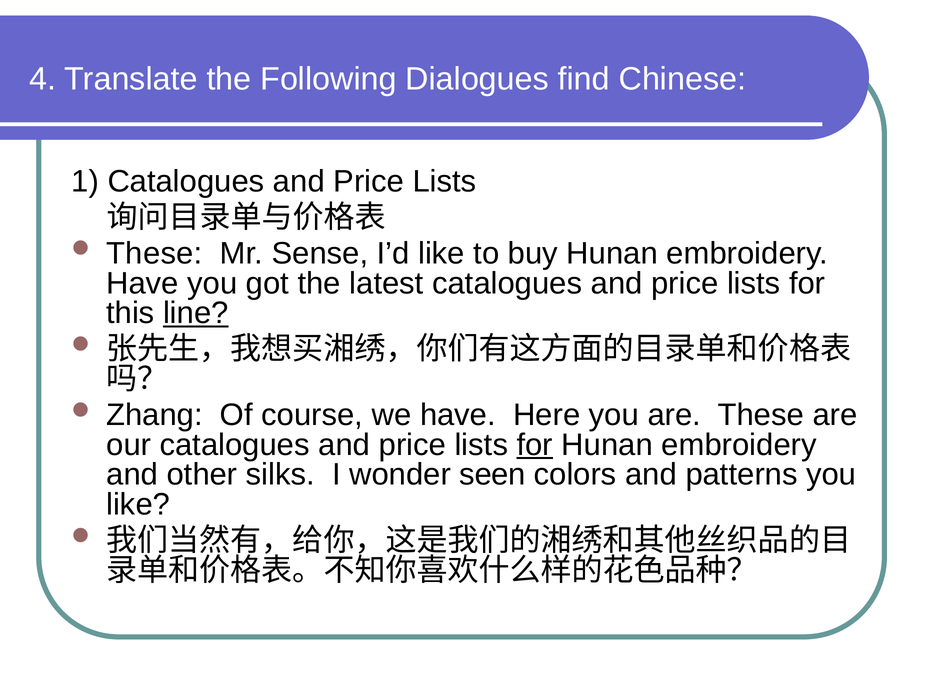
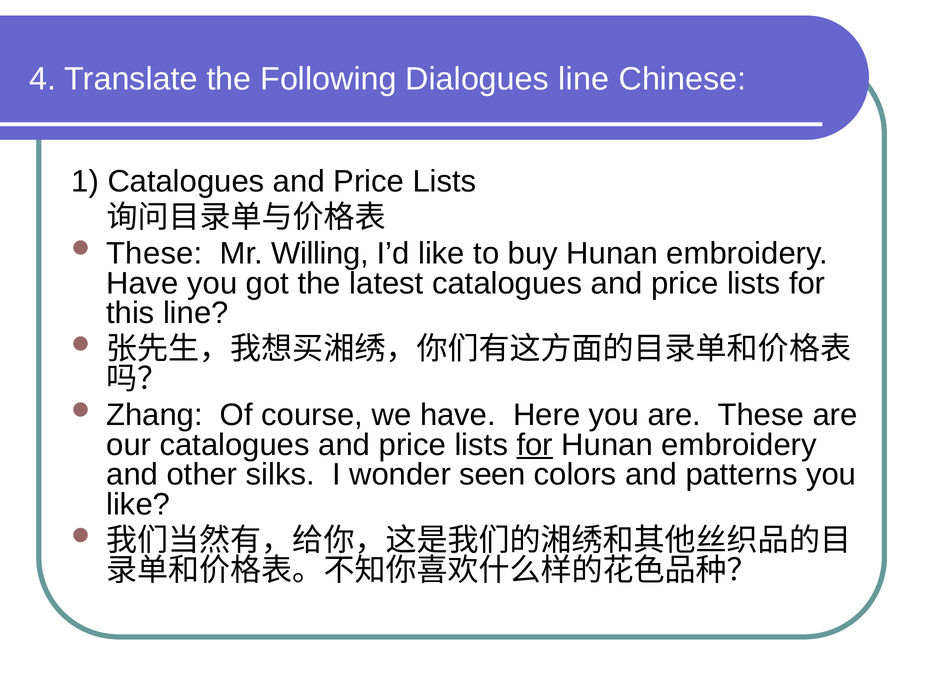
Dialogues find: find -> line (584, 79)
Sense: Sense -> Willing (320, 253)
line underline: present -> none (196, 313)
